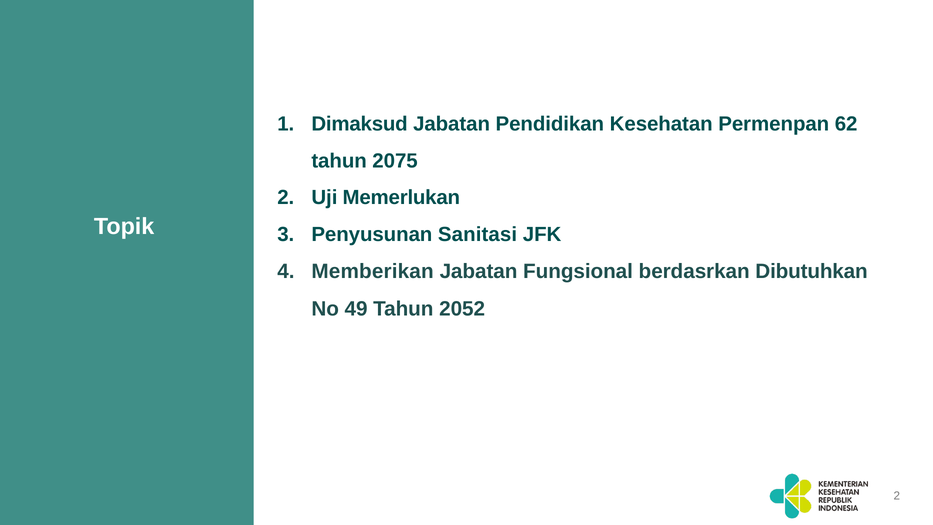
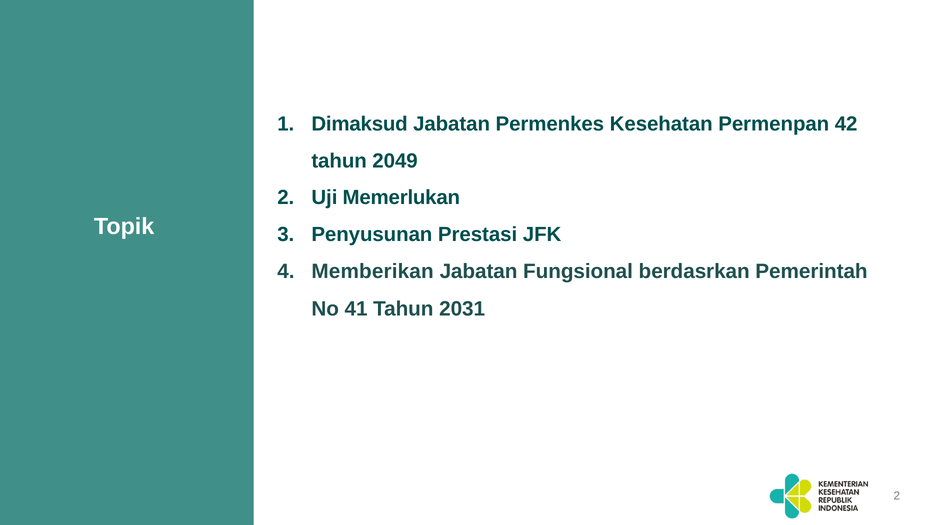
Pendidikan: Pendidikan -> Permenkes (550, 124)
62: 62 -> 42 (846, 124)
2075: 2075 -> 2049 (395, 161)
Sanitasi: Sanitasi -> Prestasi (478, 234)
Dibutuhkan: Dibutuhkan -> Pemerintah (811, 272)
49: 49 -> 41 (356, 309)
2052: 2052 -> 2031 (462, 309)
